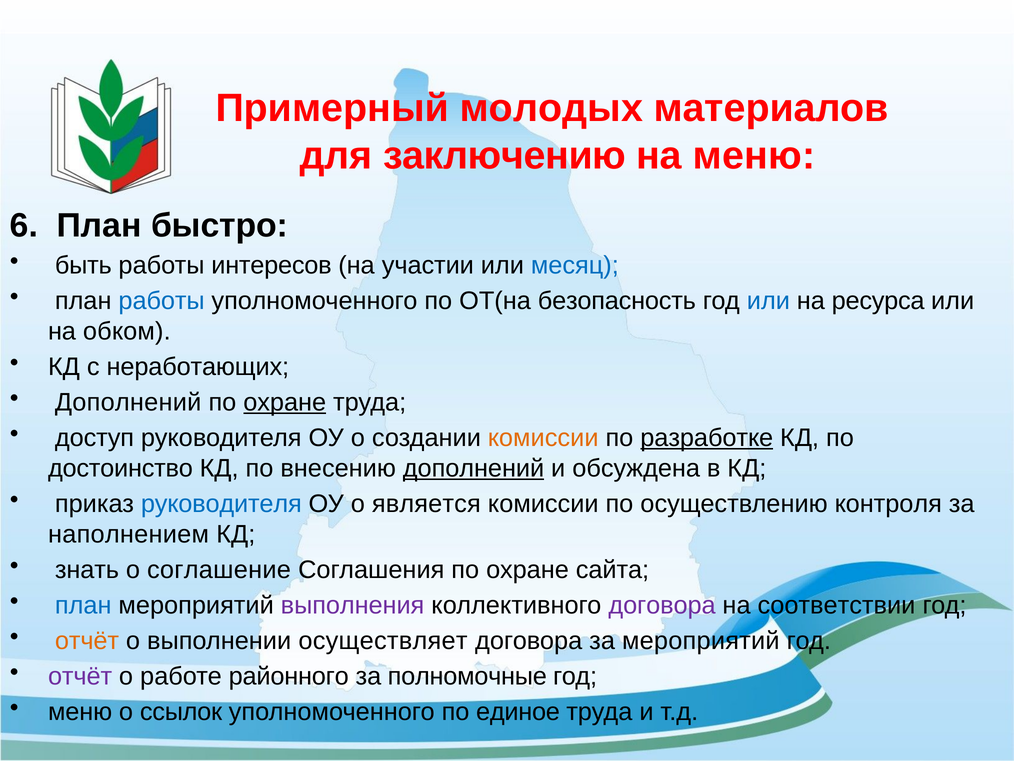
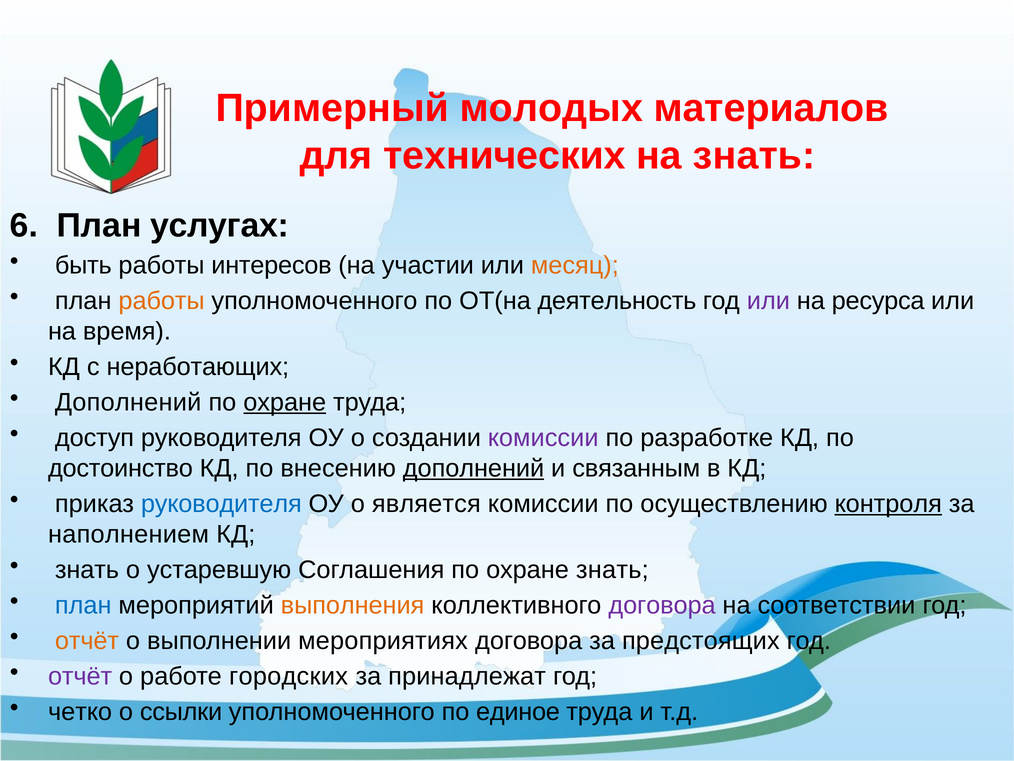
заключению: заключению -> технических (504, 156)
на меню: меню -> знать (754, 156)
быстро: быстро -> услугах (220, 225)
месяц colour: blue -> orange (575, 265)
работы colour: blue -> orange (162, 301)
безопасность: безопасность -> деятельность (617, 301)
или colour: blue -> purple (768, 301)
обком: обком -> время (127, 331)
комиссии colour: orange -> purple (543, 438)
разработке underline: present -> none (707, 438)
обсуждена: обсуждена -> связанным (636, 468)
контроля underline: none -> present (888, 504)
соглашение: соглашение -> устаревшую (219, 569)
охране сайта: сайта -> знать (612, 569)
выполнения colour: purple -> orange (353, 605)
осуществляет: осуществляет -> мероприятиях (383, 640)
за мероприятий: мероприятий -> предстоящих (701, 640)
районного: районного -> городских (289, 676)
полномочные: полномочные -> принадлежат (467, 676)
меню: меню -> четко (80, 711)
ссылок: ссылок -> ссылки (181, 711)
